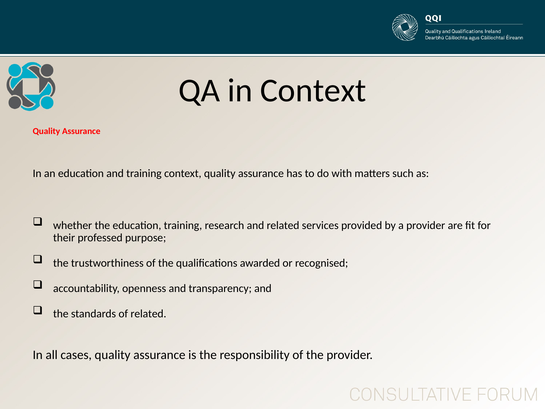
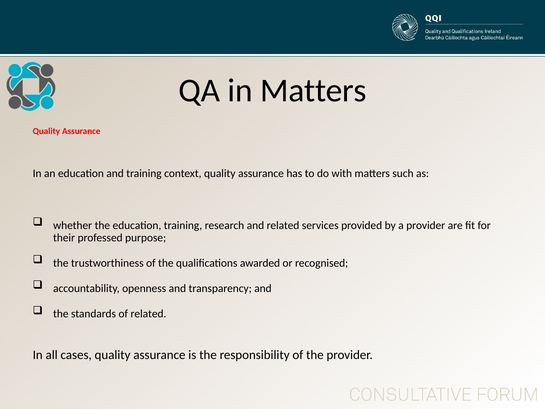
in Context: Context -> Matters (313, 91)
